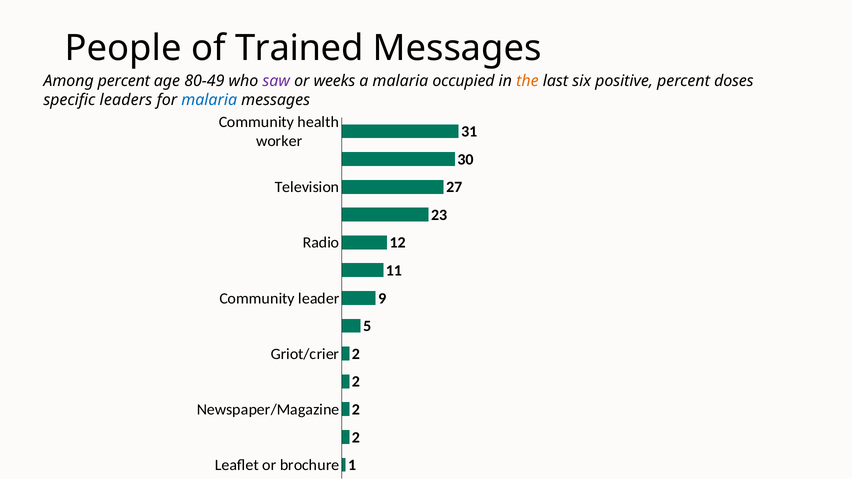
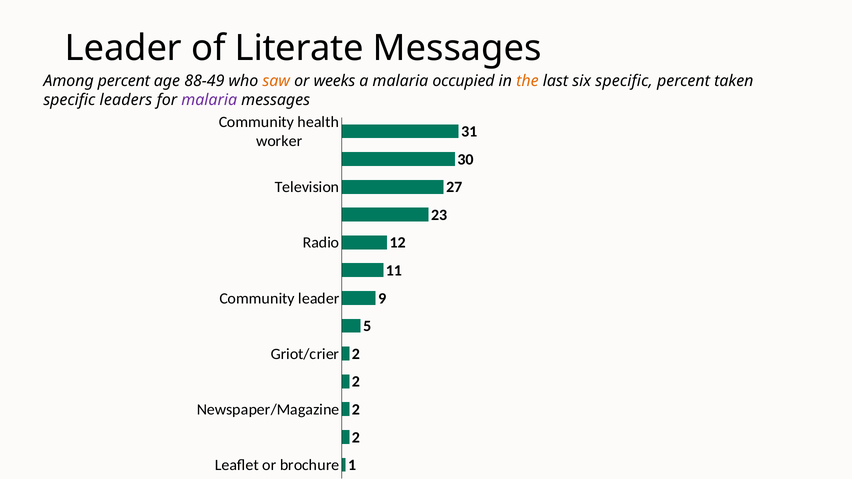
People: People -> Leader (123, 48)
Trained: Trained -> Literate (299, 48)
80-49: 80-49 -> 88-49 (204, 81)
saw colour: purple -> orange (276, 81)
six positive: positive -> specific (624, 81)
doses: doses -> taken (734, 81)
malaria colour: blue -> purple (209, 100)
